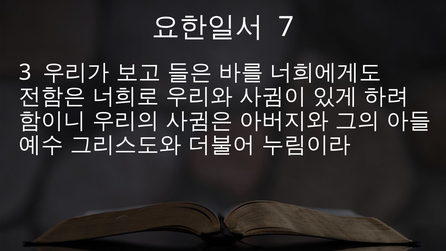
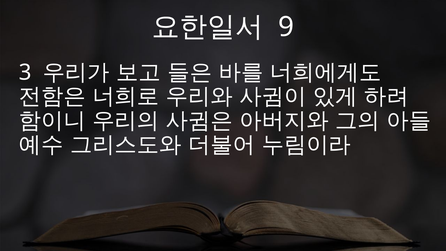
7: 7 -> 9 (286, 27)
